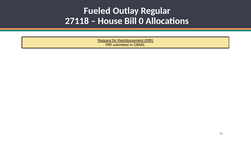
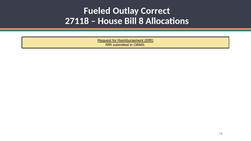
Regular: Regular -> Correct (155, 11)
0: 0 -> 8 (141, 21)
